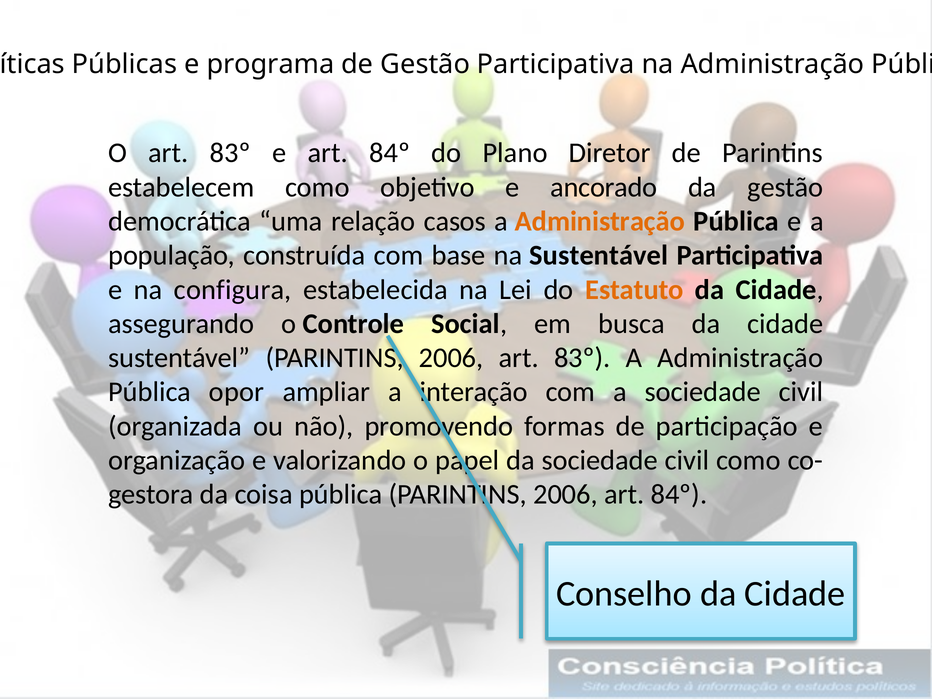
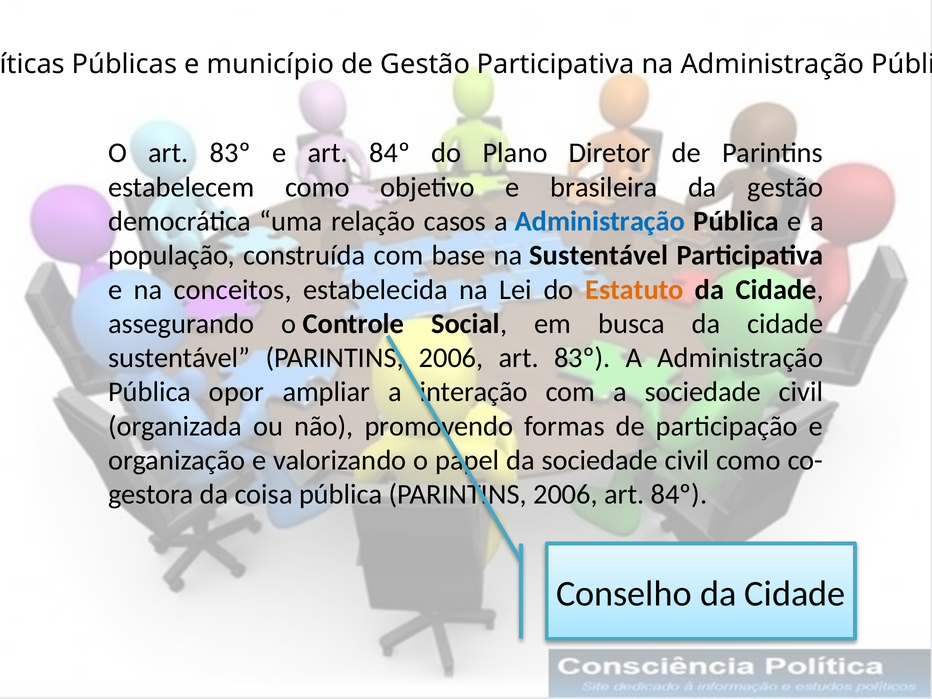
programa: programa -> município (270, 64)
ancorado: ancorado -> brasileira (604, 187)
Administração colour: orange -> blue (600, 221)
configura: configura -> conceitos (233, 290)
